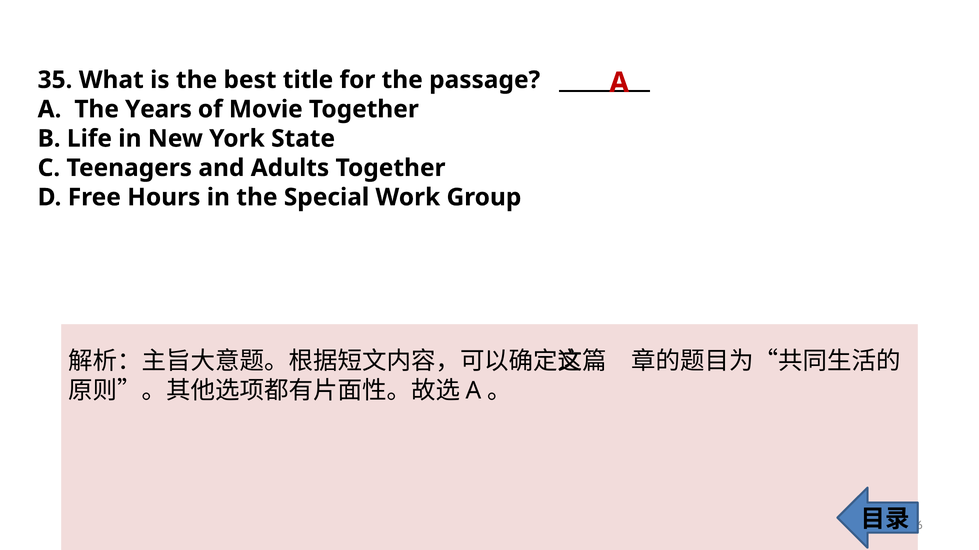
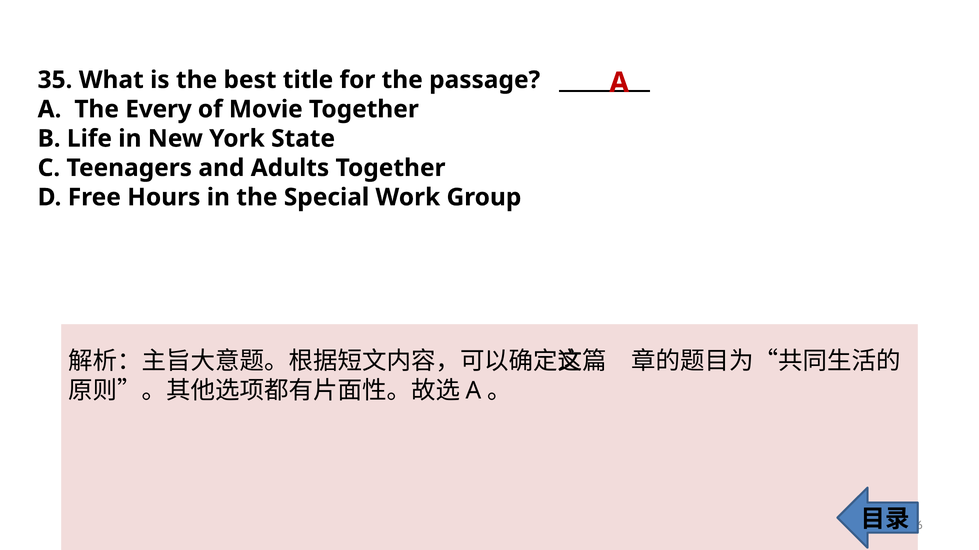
Years: Years -> Every (158, 109)
